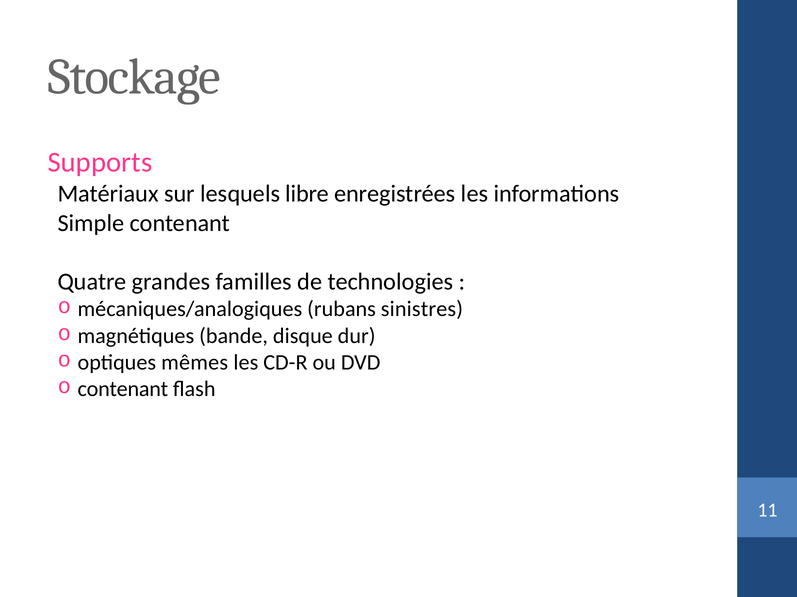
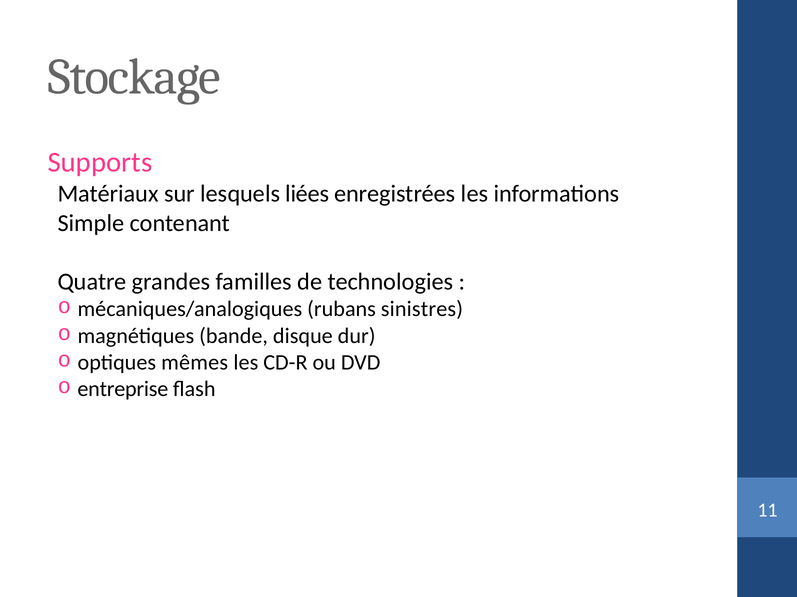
libre: libre -> liées (307, 194)
contenant: contenant -> entreprise (123, 389)
